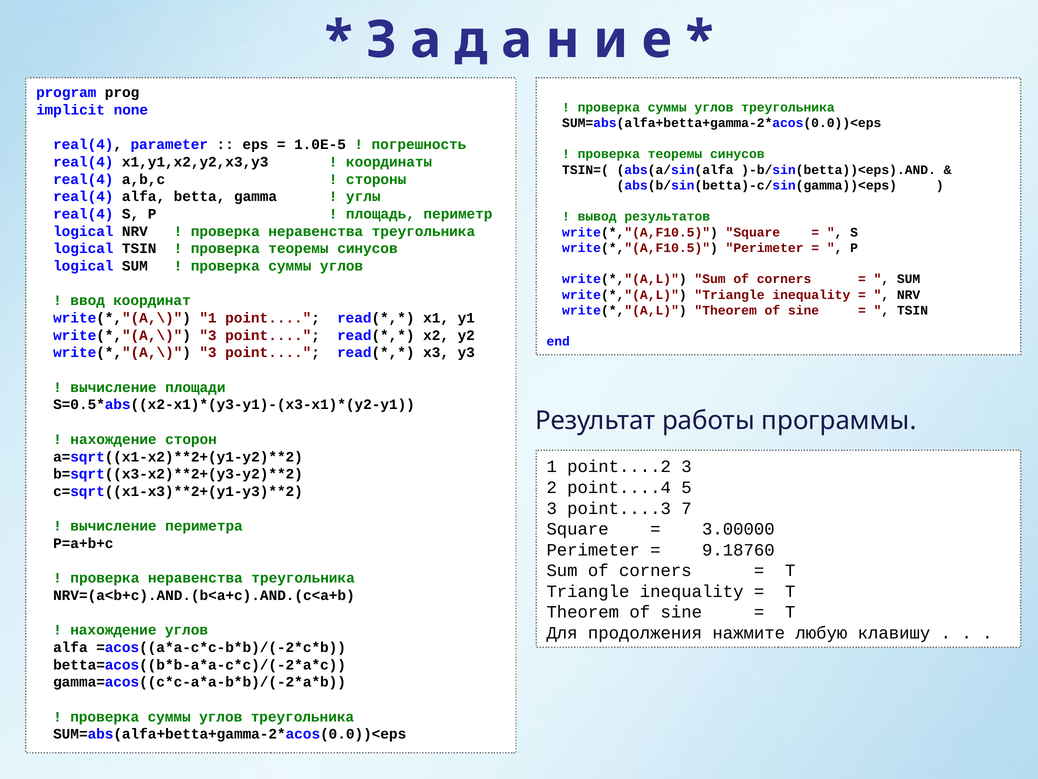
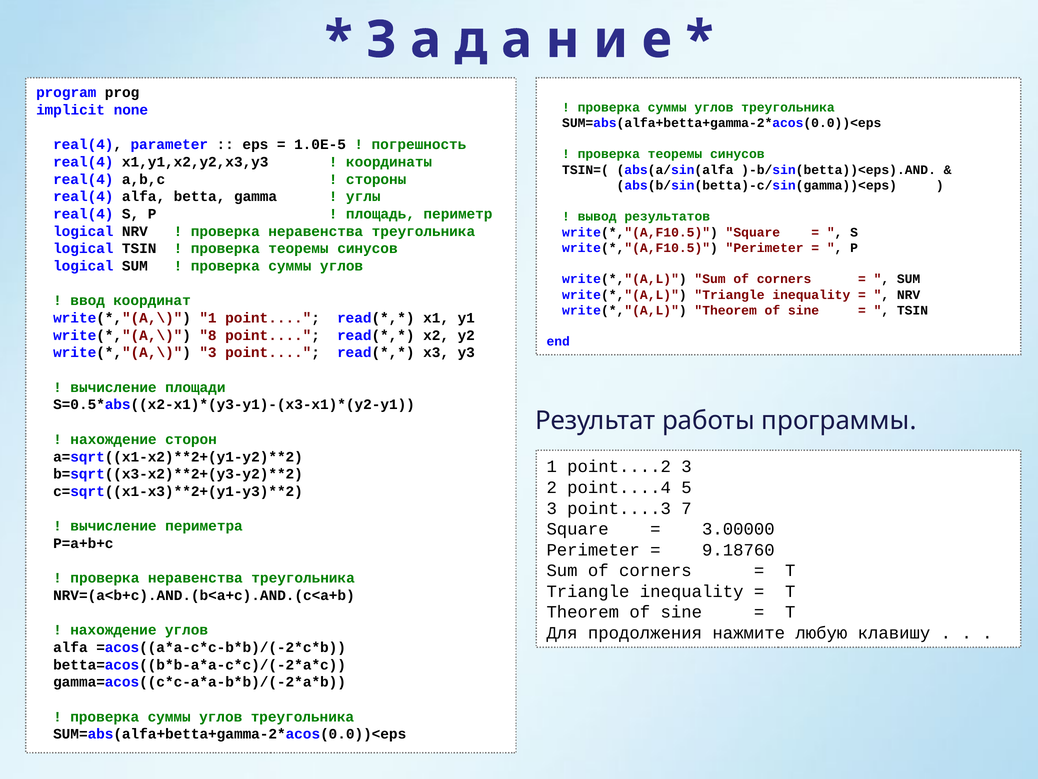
3: 3 -> 8 (208, 335)
